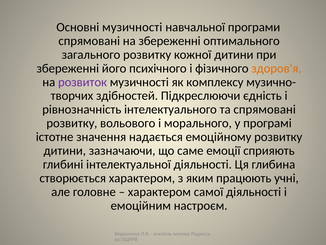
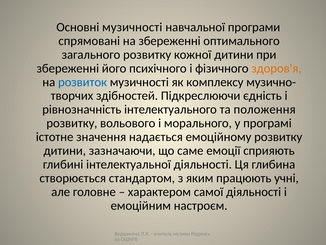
розвиток colour: purple -> blue (83, 82)
та спрямовані: спрямовані -> положення (265, 109)
створюється характером: характером -> стандартом (142, 178)
